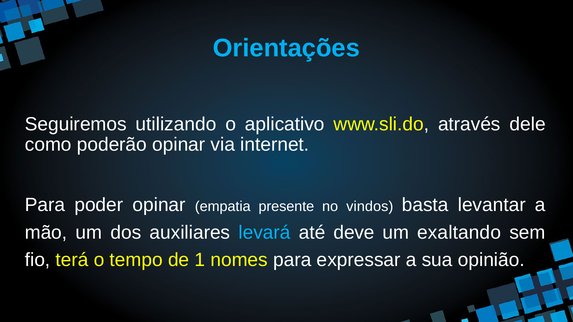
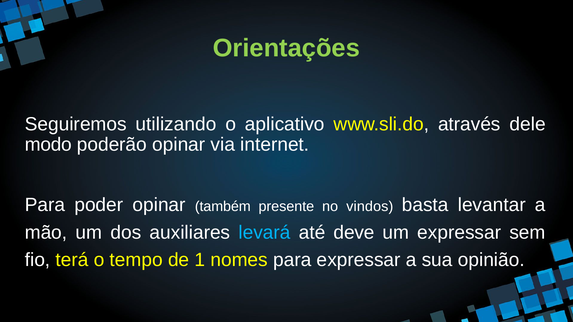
Orientações colour: light blue -> light green (286, 48)
como: como -> modo (48, 145)
empatia: empatia -> também (223, 207)
um exaltando: exaltando -> expressar (459, 233)
